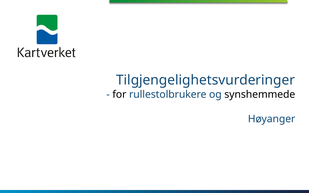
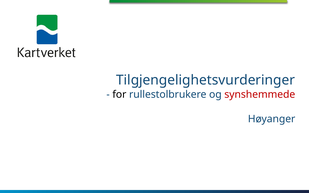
synshemmede colour: black -> red (260, 94)
